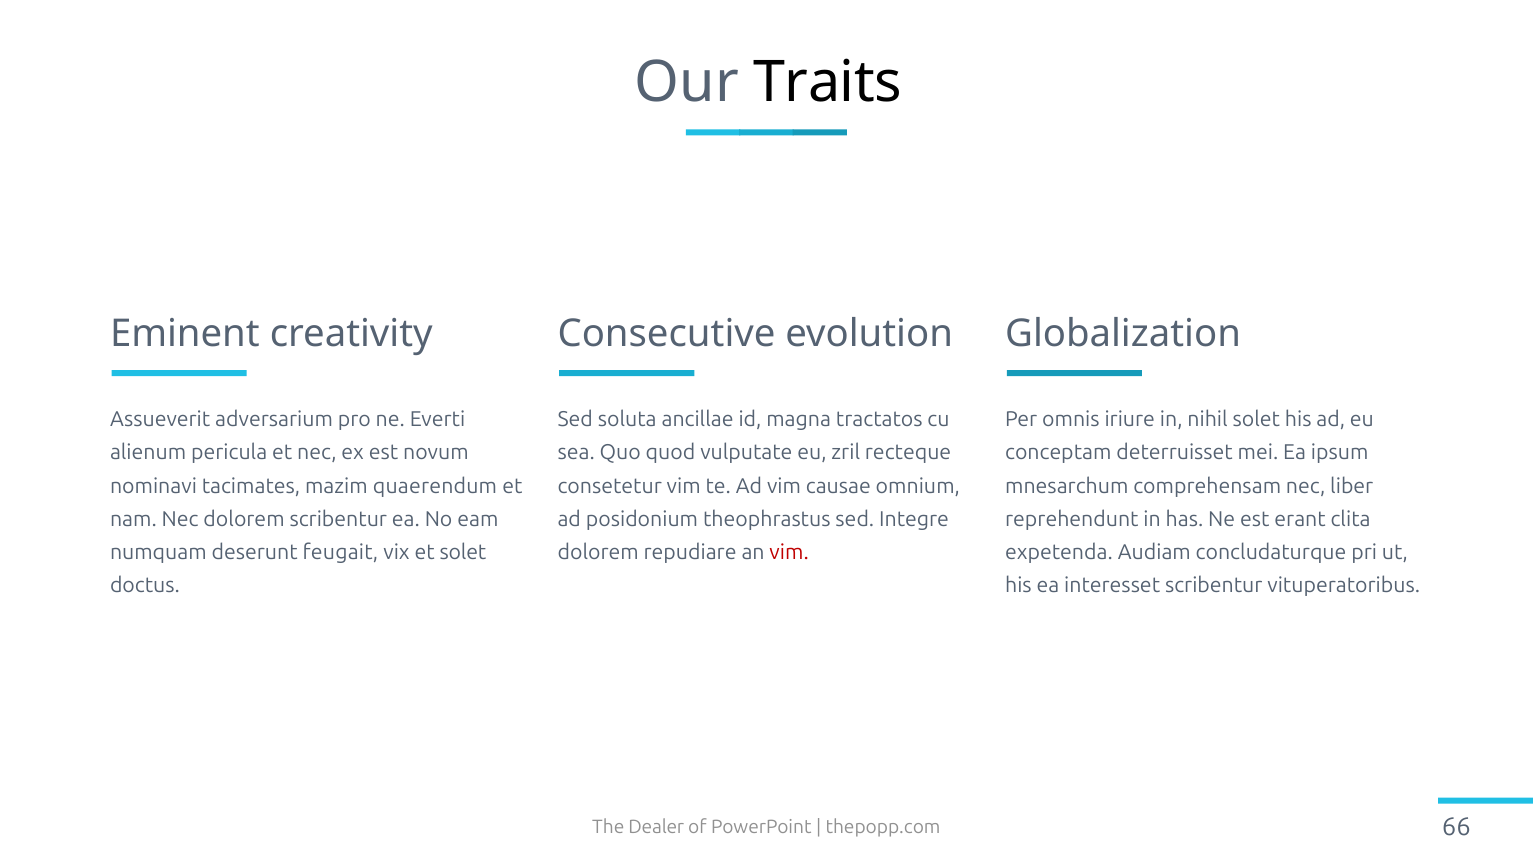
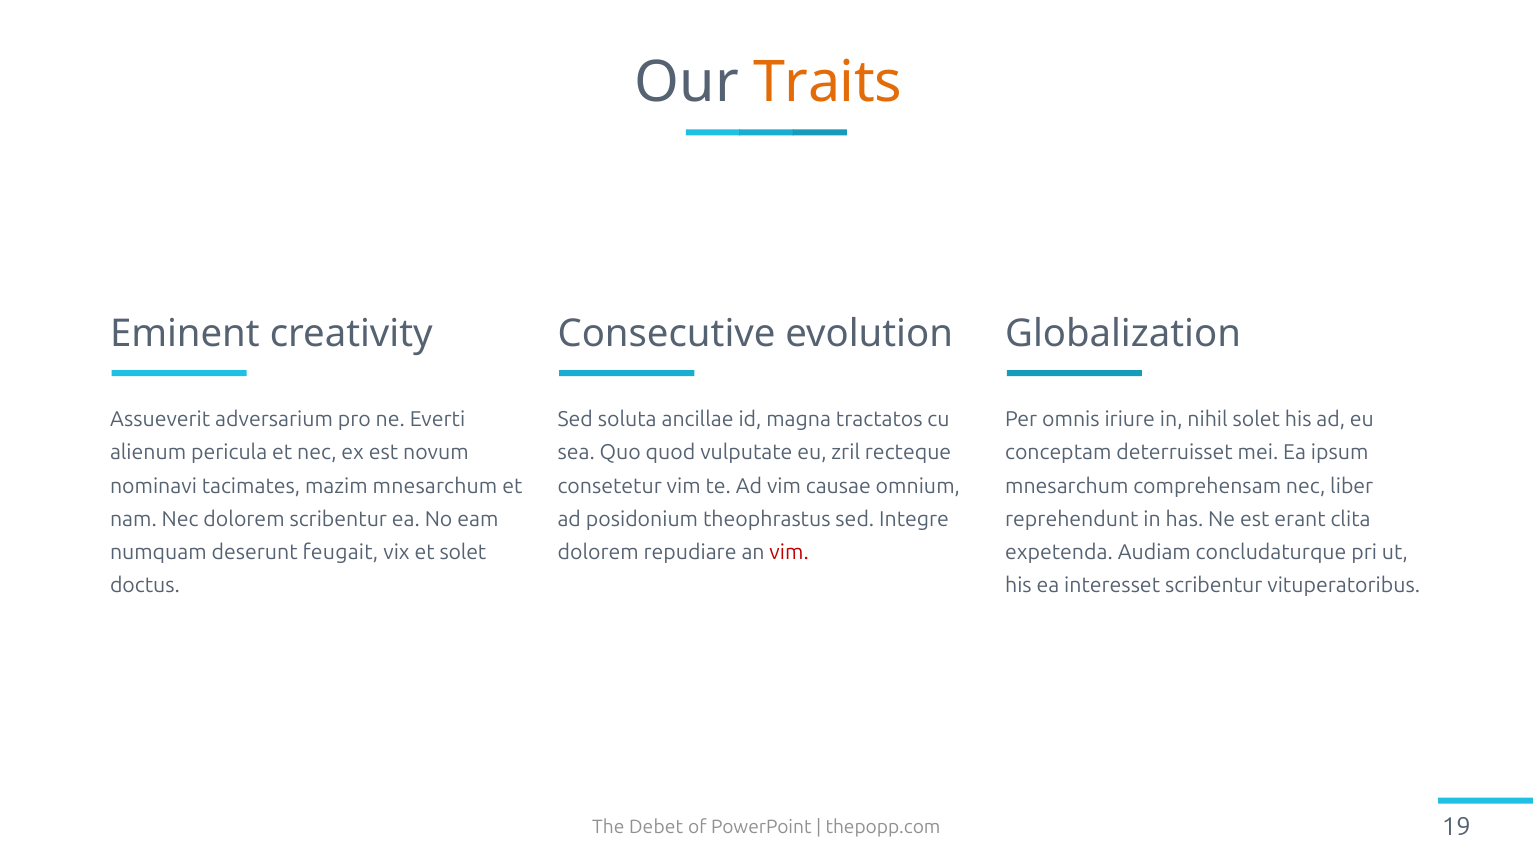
Traits colour: black -> orange (828, 83)
mazim quaerendum: quaerendum -> mnesarchum (435, 486)
Dealer: Dealer -> Debet (656, 828)
66: 66 -> 19 (1456, 827)
